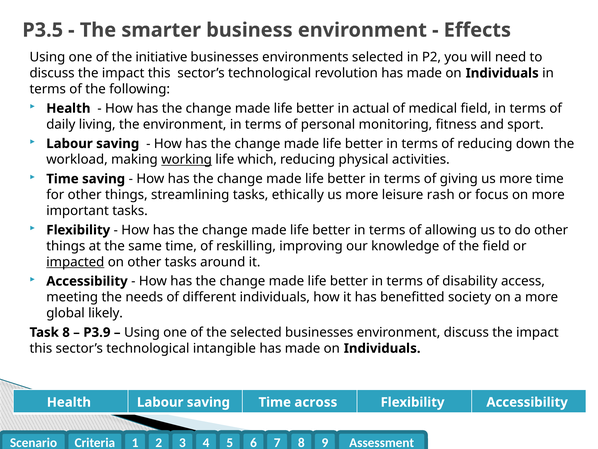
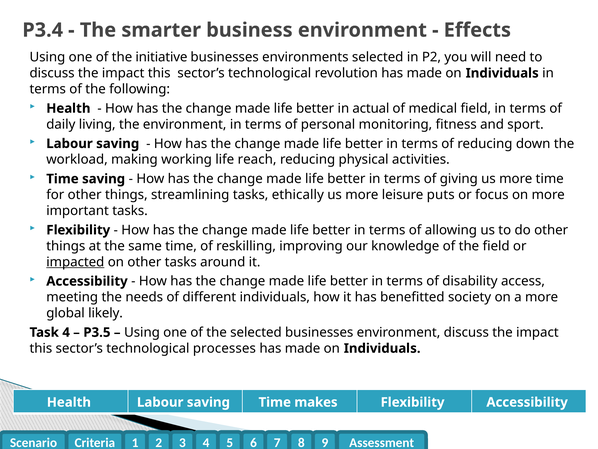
P3.5: P3.5 -> P3.4 (43, 30)
working underline: present -> none (187, 159)
which: which -> reach (257, 159)
rash: rash -> puts (441, 195)
Task 8: 8 -> 4 (66, 332)
P3.9: P3.9 -> P3.5 (97, 332)
intangible: intangible -> processes (224, 348)
across: across -> makes (316, 402)
